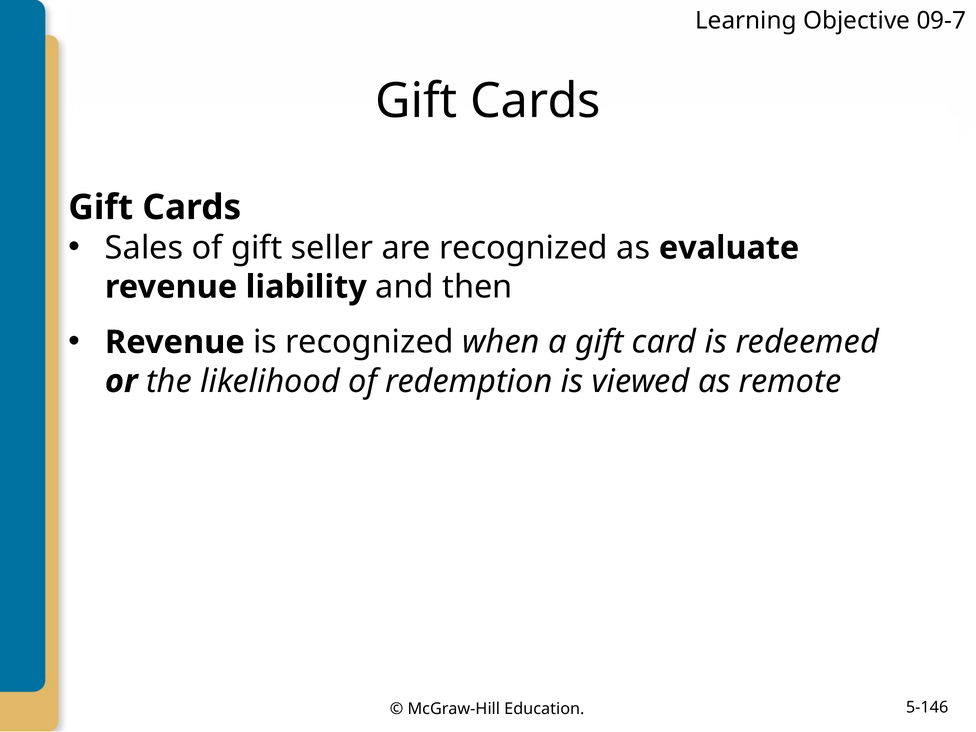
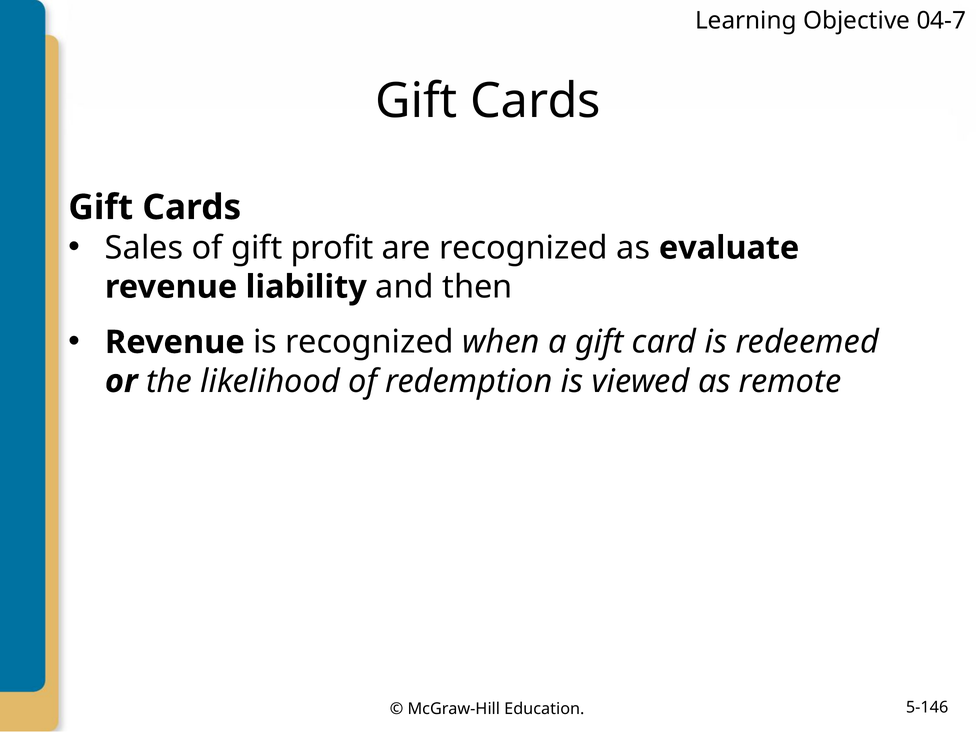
09-7: 09-7 -> 04-7 (941, 21)
seller: seller -> profit (332, 248)
